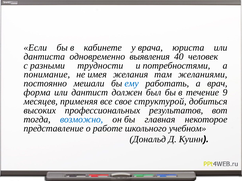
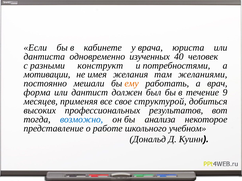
выявления: выявления -> изученных (150, 57)
трудности: трудности -> конструкт (100, 66)
понимание: понимание -> мотивации (47, 75)
ему colour: blue -> orange (132, 84)
главная: главная -> анализа (160, 120)
